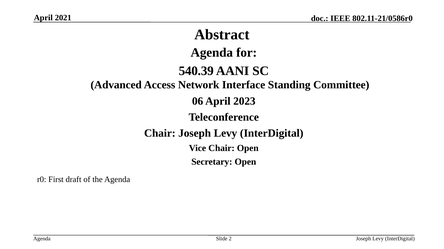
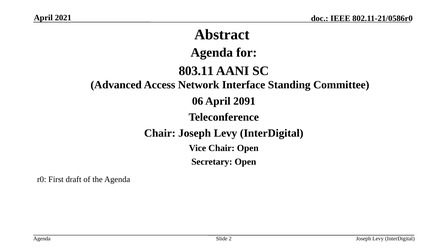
540.39: 540.39 -> 803.11 (196, 71)
2023: 2023 -> 2091 (244, 101)
